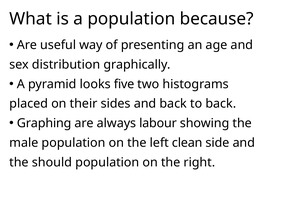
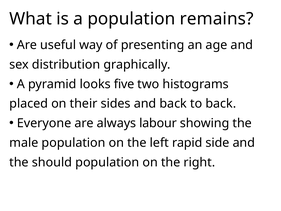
because: because -> remains (217, 19)
Graphing: Graphing -> Everyone (44, 123)
clean: clean -> rapid (187, 143)
